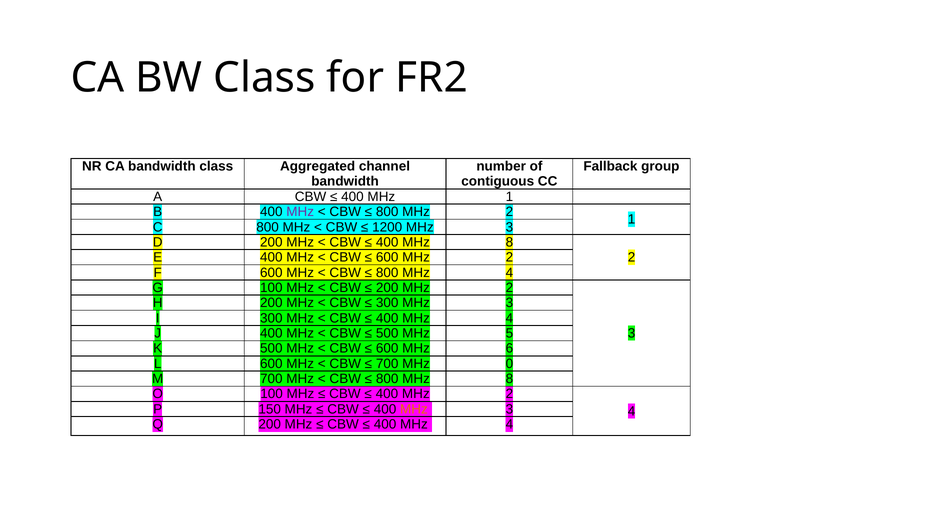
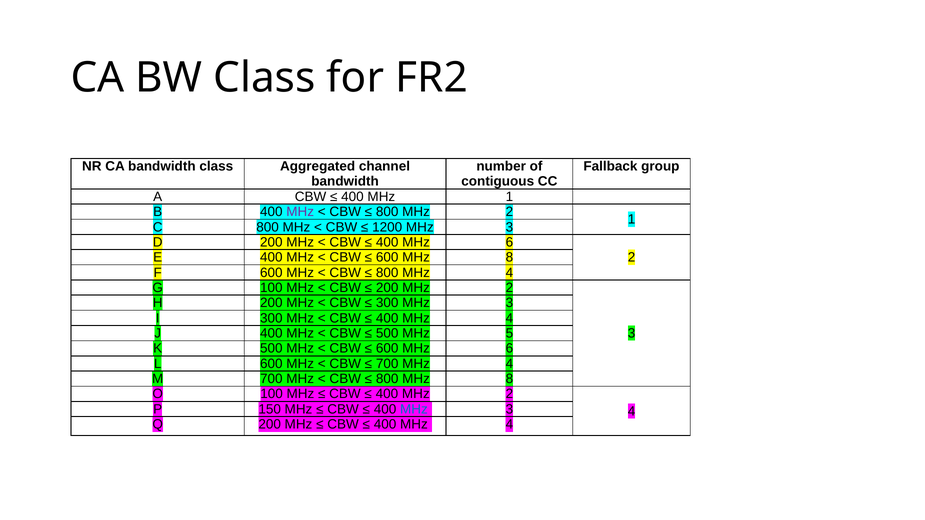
400 MHz 8: 8 -> 6 (509, 242)
600 MHz 2: 2 -> 8 (509, 258)
700 MHz 0: 0 -> 4 (509, 364)
MHz colour: orange -> blue (414, 409)
